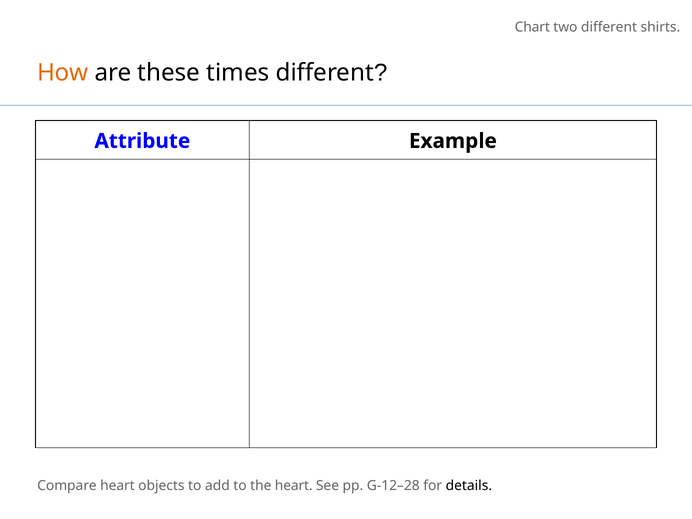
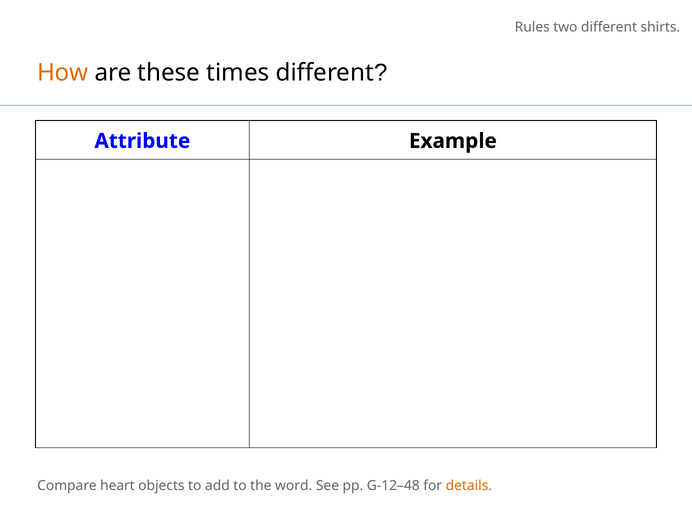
Chart: Chart -> Rules (532, 27)
the heart: heart -> word (294, 485)
G-12–28: G-12–28 -> G-12–48 (393, 485)
details colour: black -> orange (469, 485)
